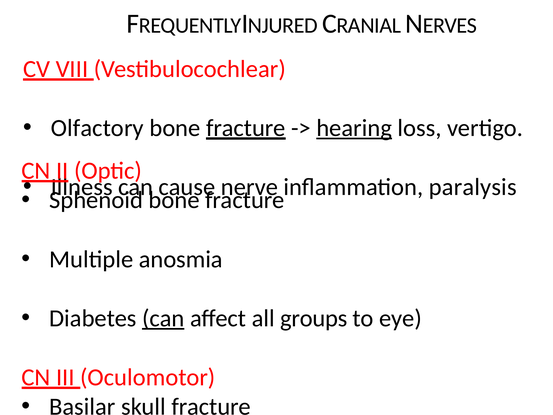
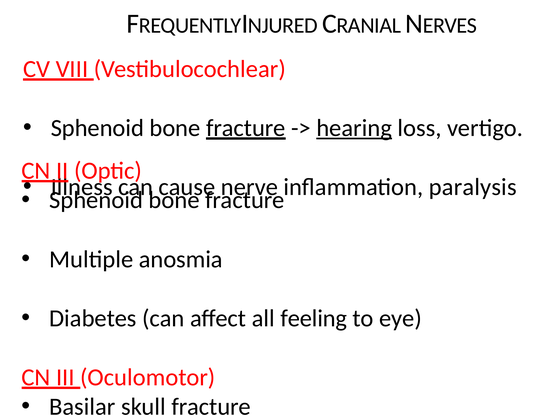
Olfactory: Olfactory -> Sphenoid (97, 128)
can underline: present -> none (163, 318)
groups: groups -> feeling (314, 318)
